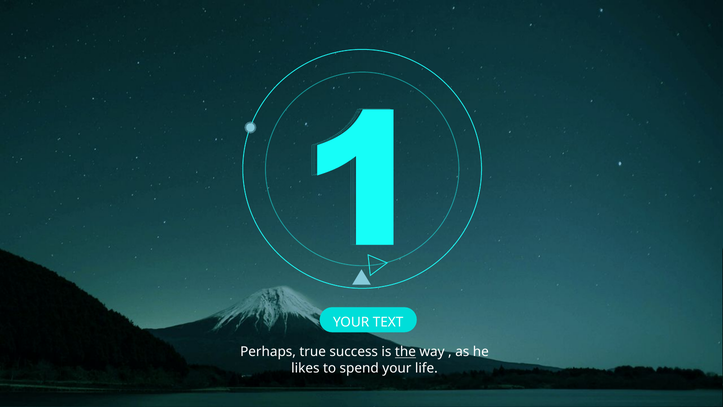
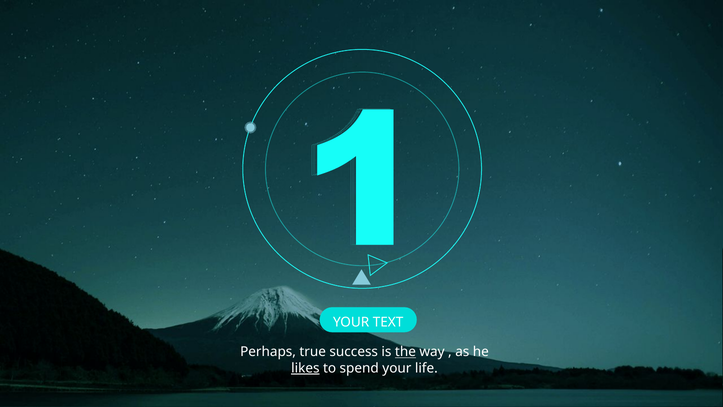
likes underline: none -> present (305, 368)
